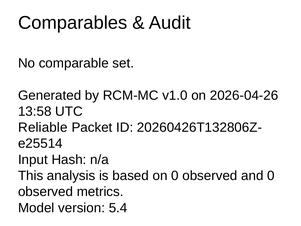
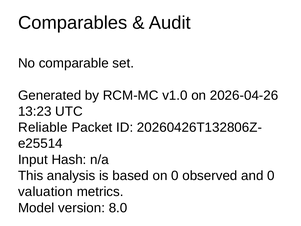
13:58: 13:58 -> 13:23 (35, 111)
observed: observed -> valuation (45, 192)
5.4: 5.4 -> 8.0 (118, 208)
